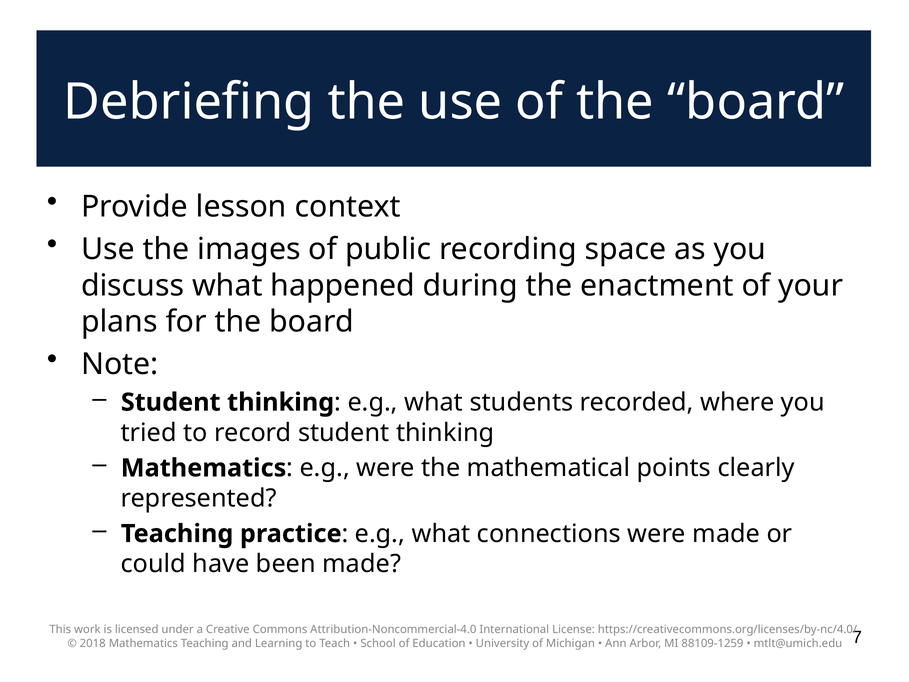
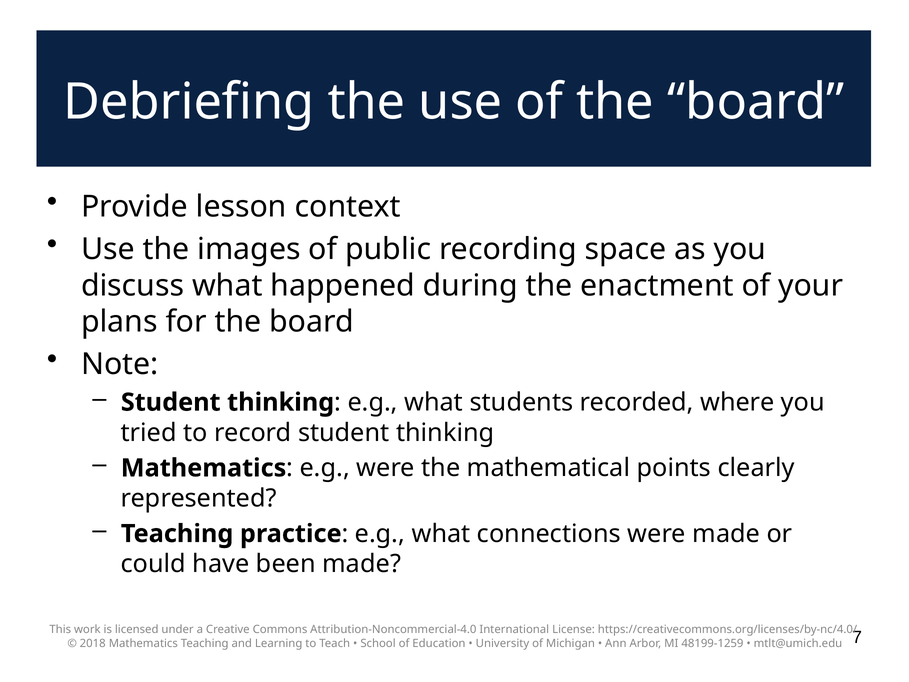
88109-1259: 88109-1259 -> 48199-1259 (712, 643)
